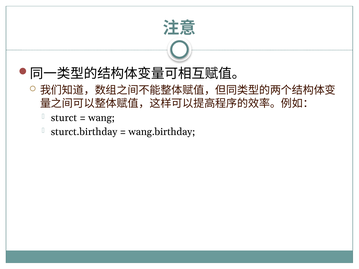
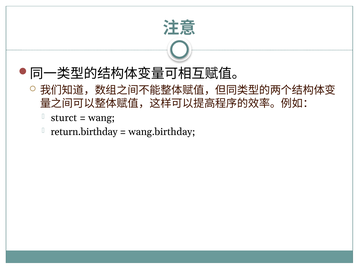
sturct.birthday: sturct.birthday -> return.birthday (84, 132)
